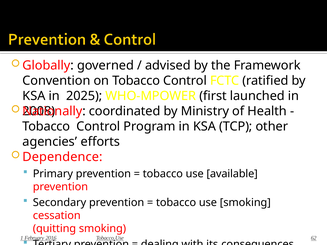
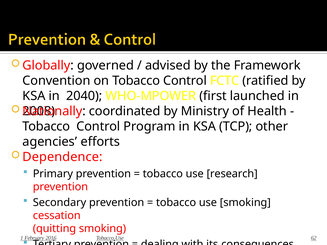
2025: 2025 -> 2040 (84, 96)
available: available -> research (232, 174)
